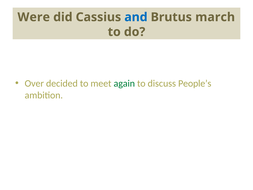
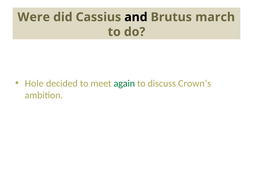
and colour: blue -> black (136, 17)
Over: Over -> Hole (34, 83)
People’s: People’s -> Crown’s (195, 83)
